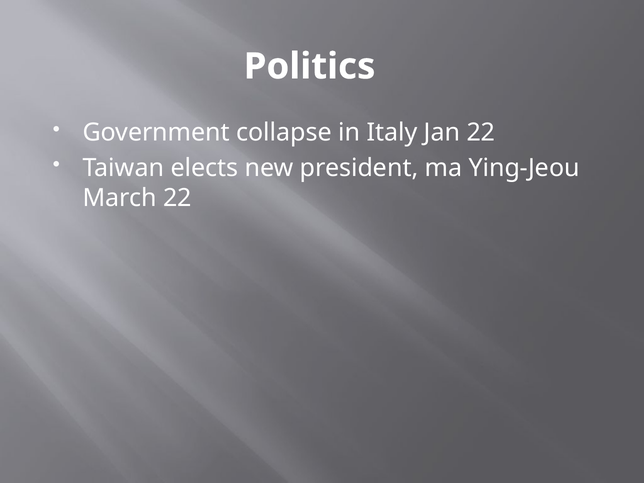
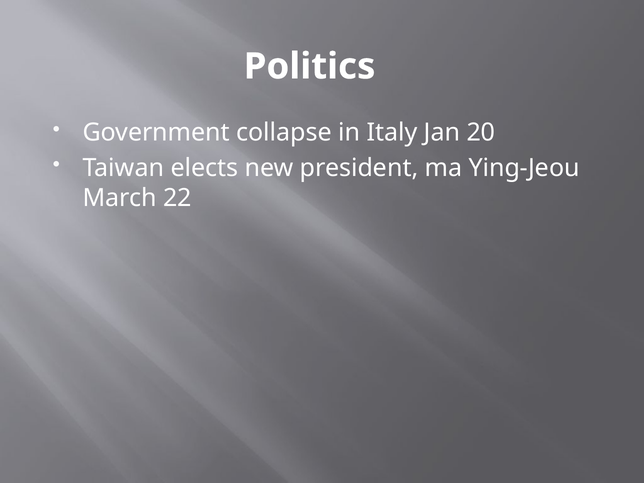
Jan 22: 22 -> 20 (481, 133)
